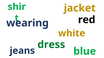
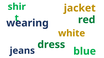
red colour: black -> green (87, 20)
